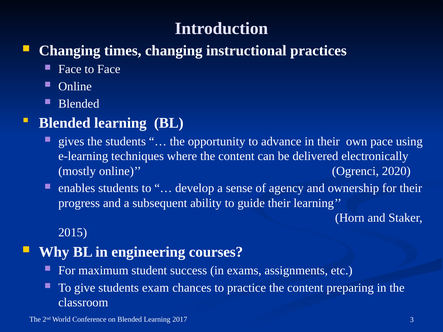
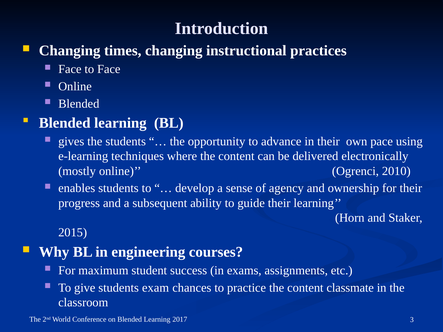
2020: 2020 -> 2010 (396, 171)
preparing: preparing -> classmate (350, 288)
